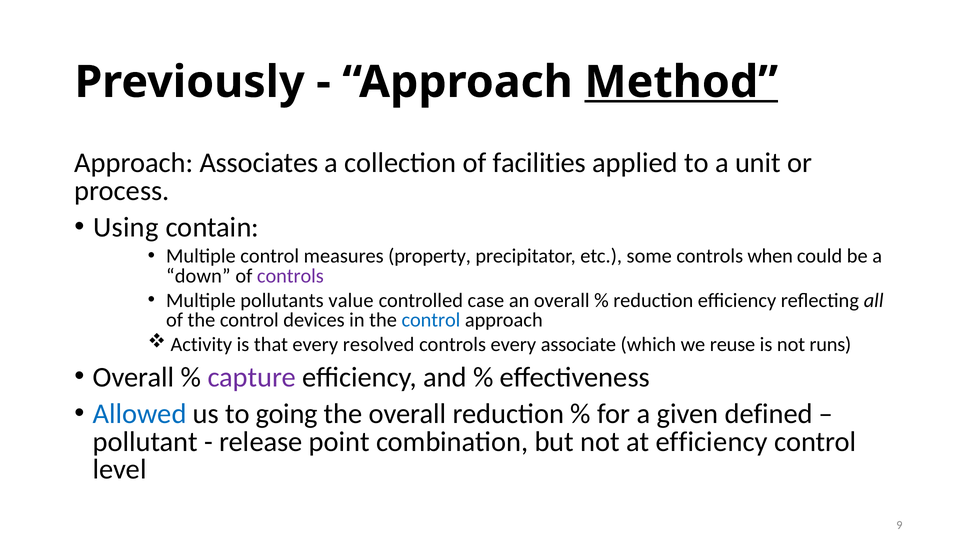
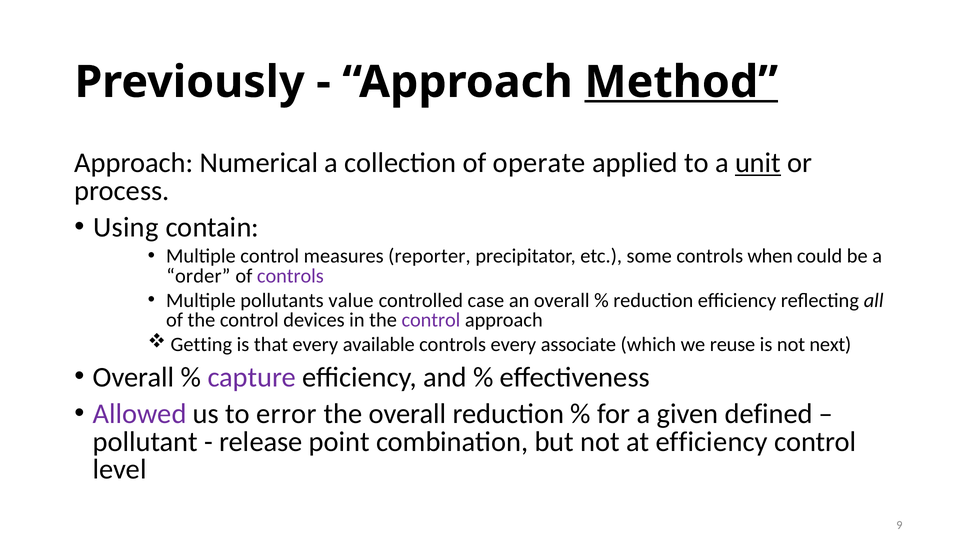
Associates: Associates -> Numerical (259, 163)
facilities: facilities -> operate (539, 163)
unit underline: none -> present (758, 163)
property: property -> reporter (429, 256)
down: down -> order (198, 276)
control colour: blue -> purple (431, 320)
Activity: Activity -> Getting (201, 344)
resolved: resolved -> available (379, 344)
runs: runs -> next (830, 344)
Allowed colour: blue -> purple (140, 414)
going: going -> error (286, 414)
